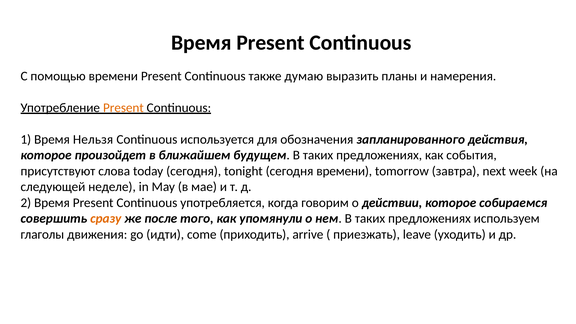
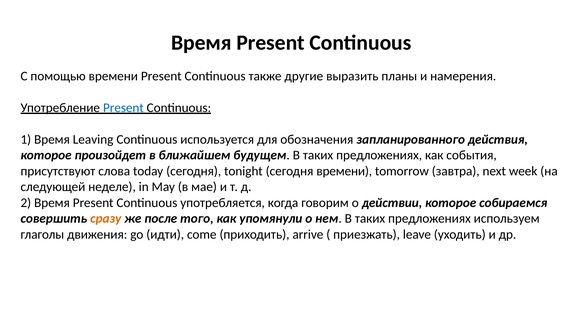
думаю: думаю -> другие (304, 76)
Present colour: orange -> blue (123, 108)
Нельзя: Нельзя -> Leaving (93, 139)
